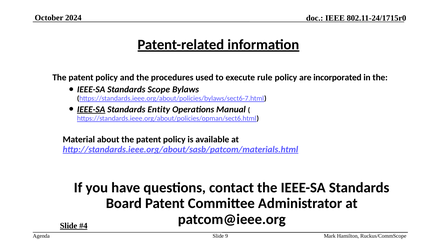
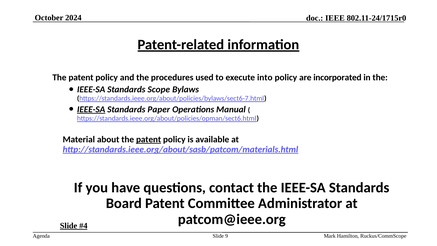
rule: rule -> into (265, 78)
Entity: Entity -> Paper (159, 109)
patent underline: none -> present (149, 139)
